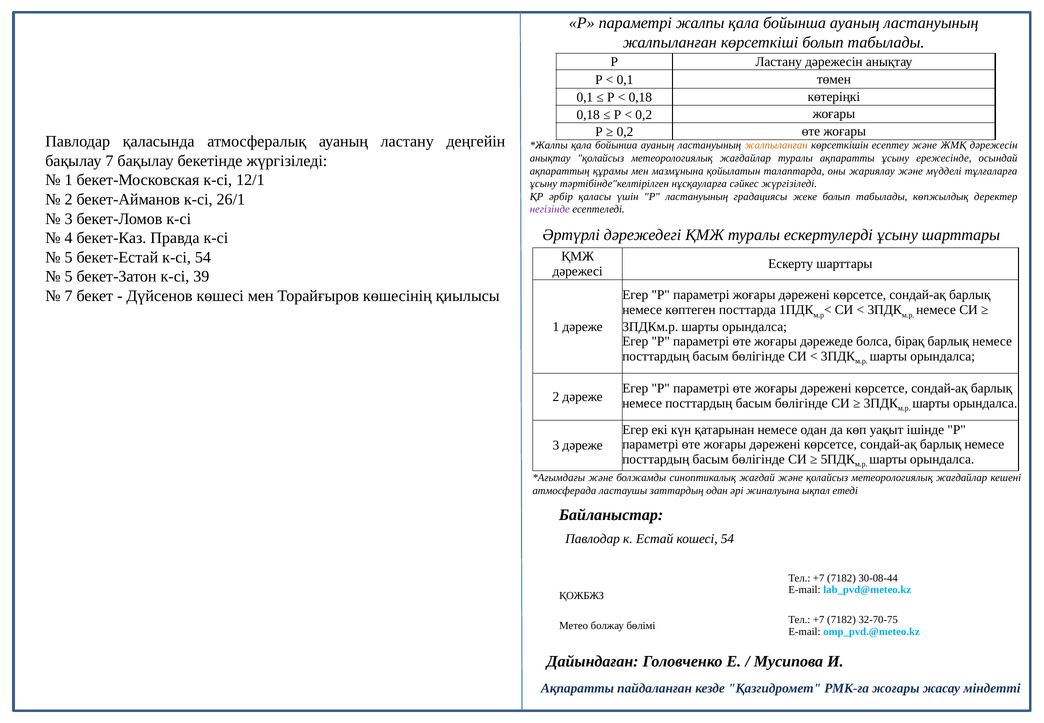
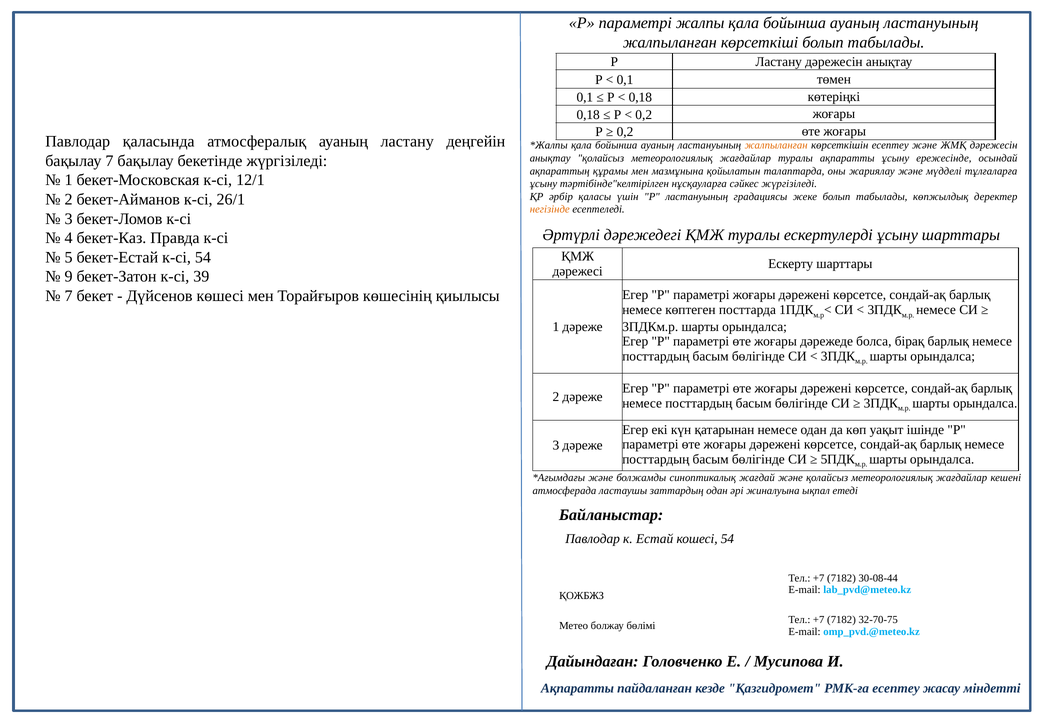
негізінде colour: purple -> orange (550, 209)
5: 5 -> 9 (69, 276)
РМК-ға жоғары: жоғары -> есептеу (896, 688)
